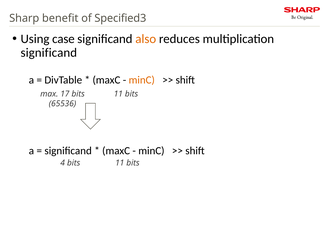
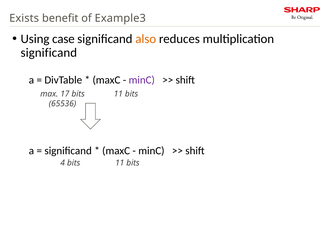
Sharp: Sharp -> Exists (24, 18)
Specified3: Specified3 -> Example3 (120, 18)
minC colour: orange -> purple (142, 80)
